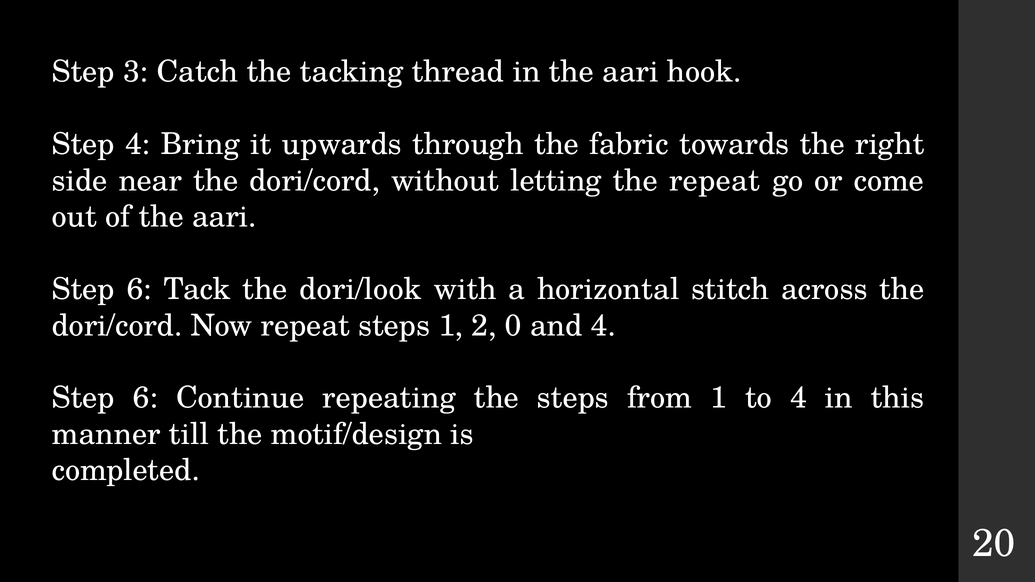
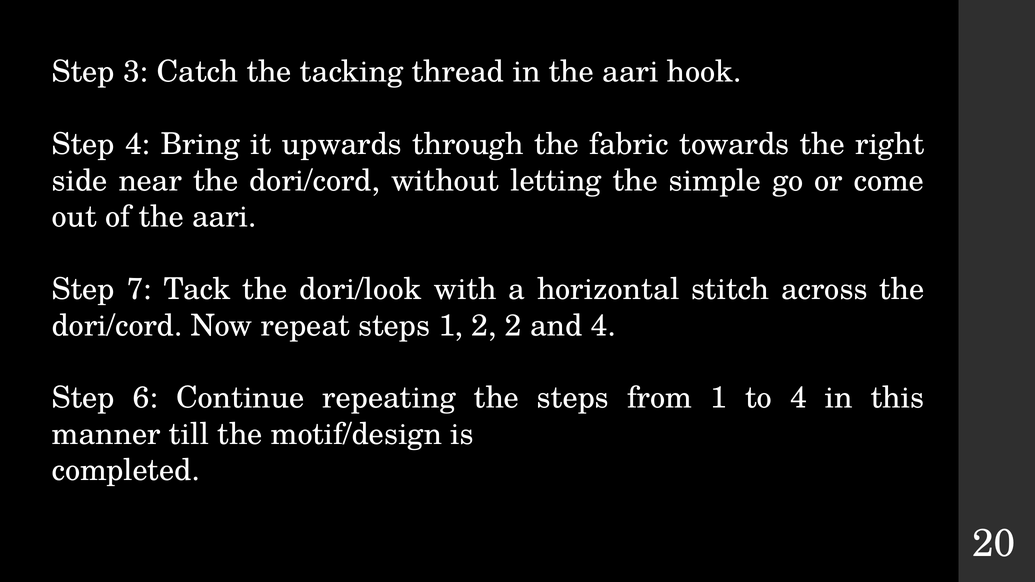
the repeat: repeat -> simple (715, 181)
6: 6 -> 7 (139, 289)
2 0: 0 -> 2 (513, 326)
